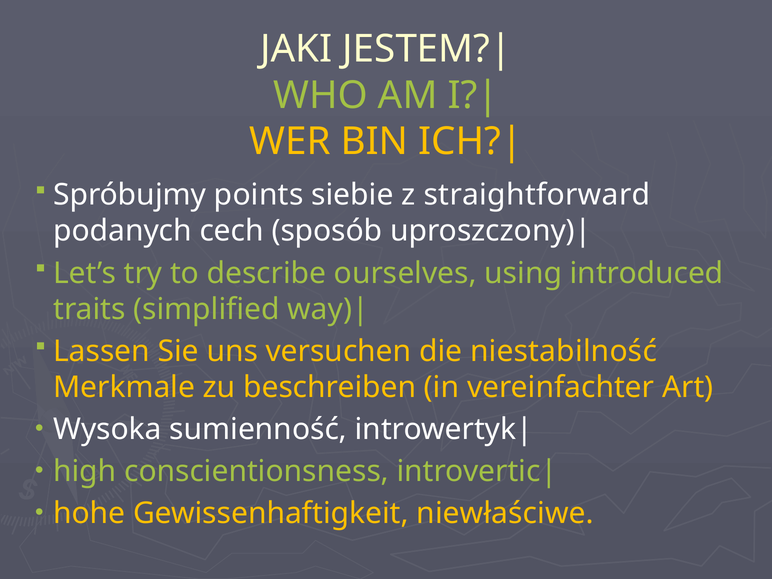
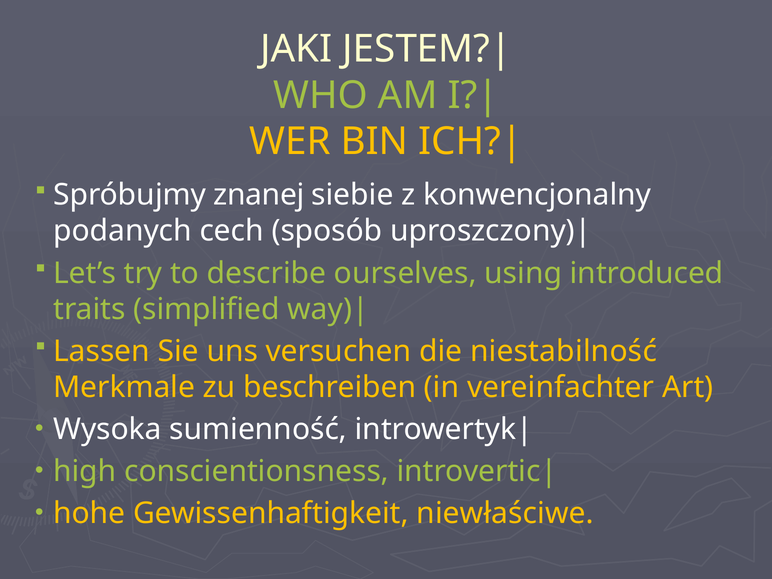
points: points -> znanej (259, 195)
straightforward: straightforward -> konwencjonalny (537, 195)
